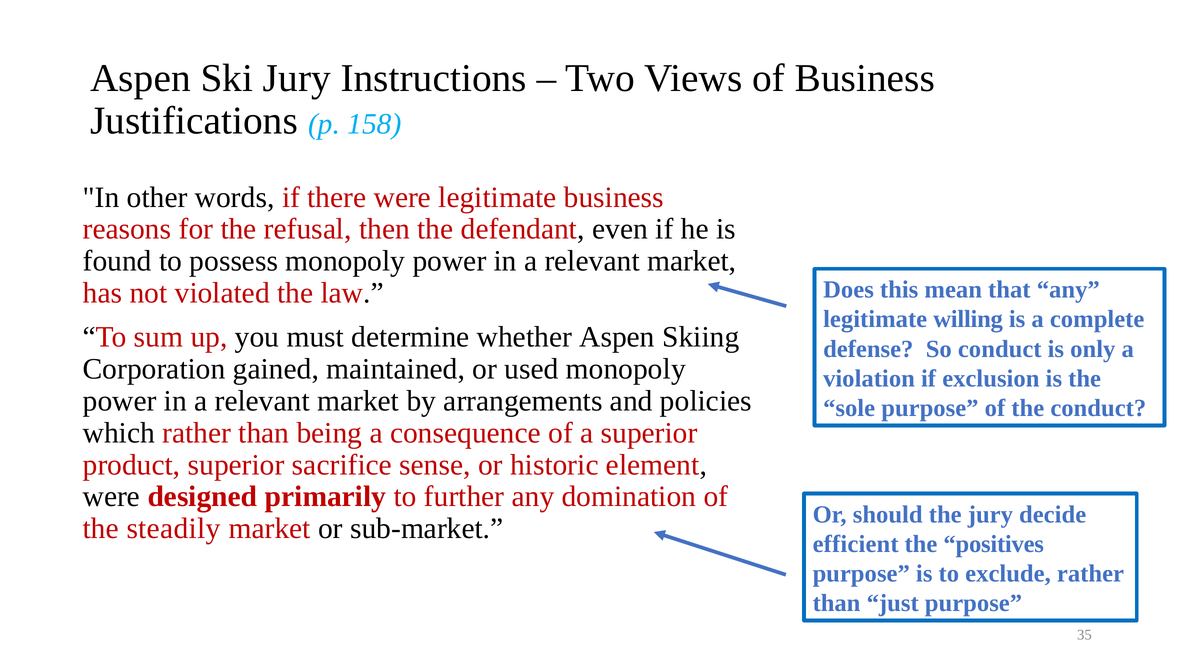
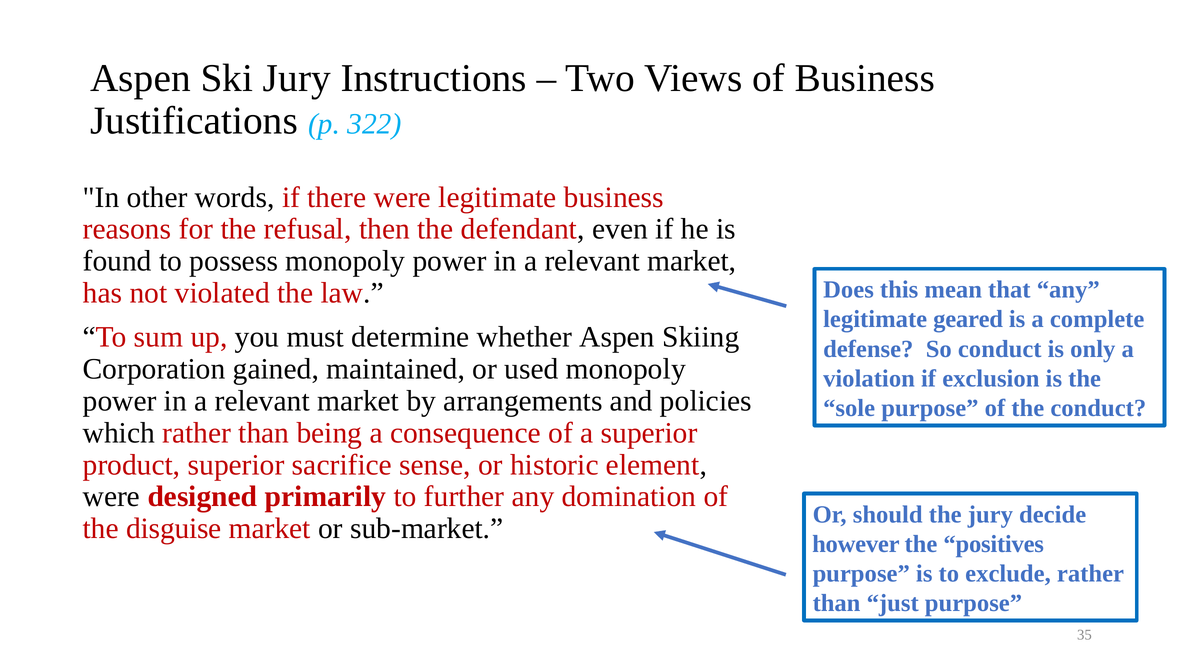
158: 158 -> 322 (374, 124)
willing: willing -> geared (968, 319)
steadily: steadily -> disguise (174, 529)
efficient: efficient -> however (856, 544)
